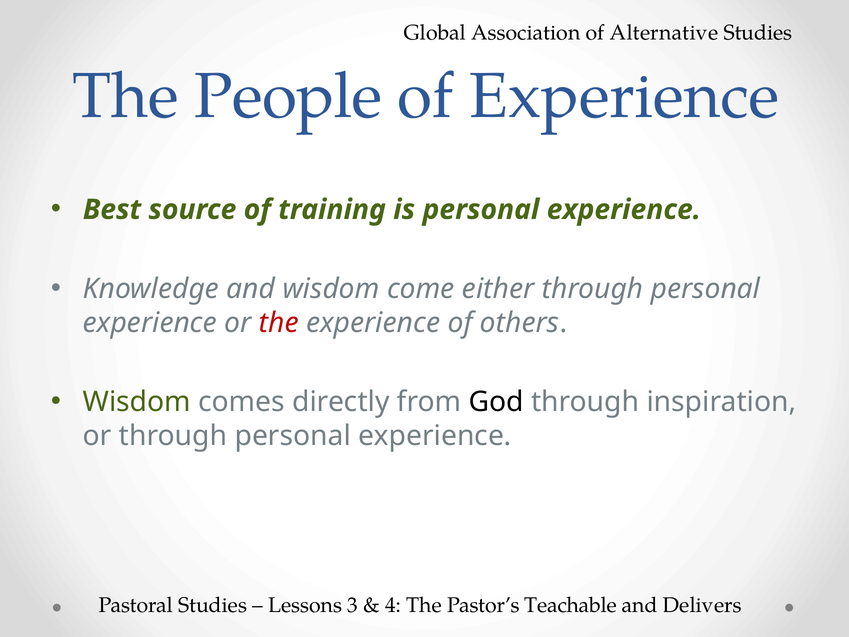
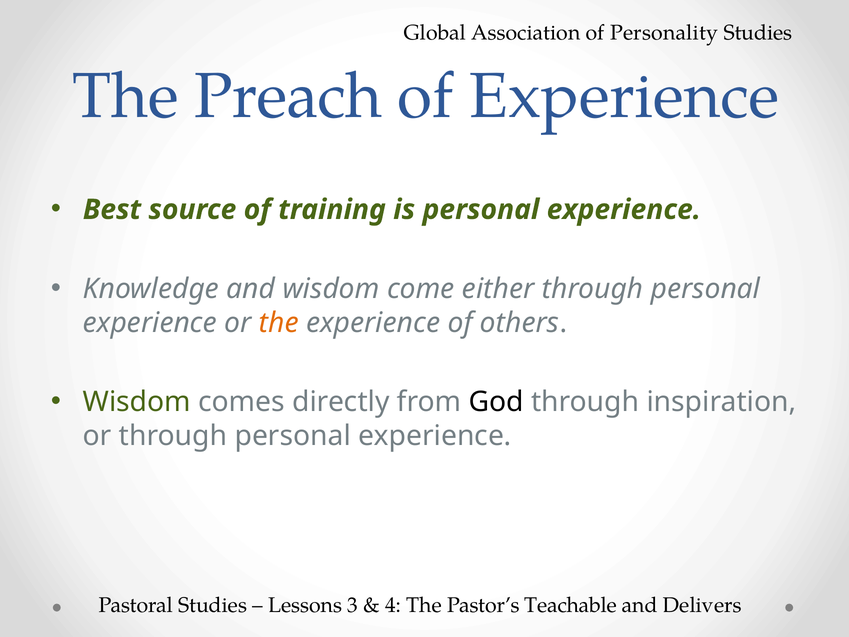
Alternative: Alternative -> Personality (664, 33)
People: People -> Preach (288, 96)
the colour: red -> orange (279, 323)
